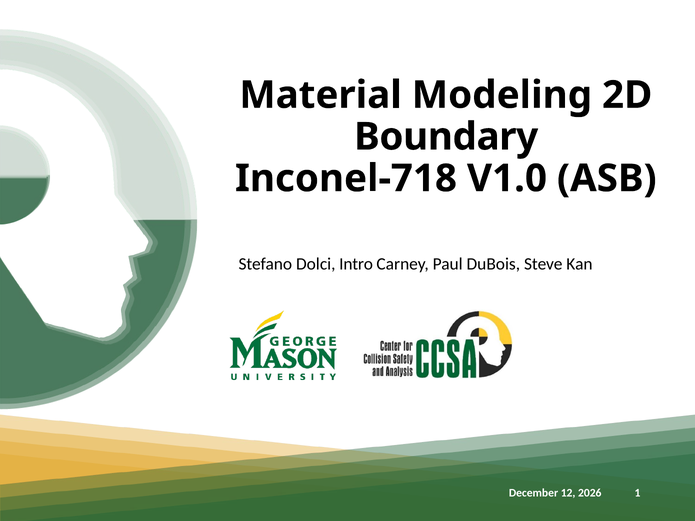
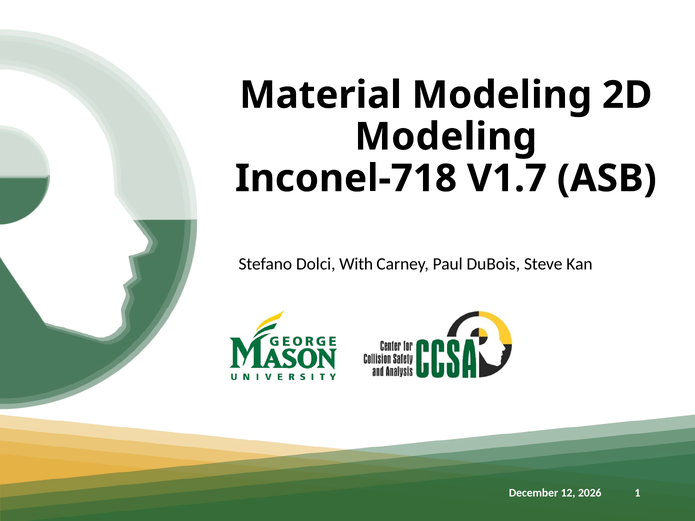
Boundary: Boundary -> Modeling (446, 137)
V1.0: V1.0 -> V1.7 (507, 179)
Intro: Intro -> With (356, 264)
